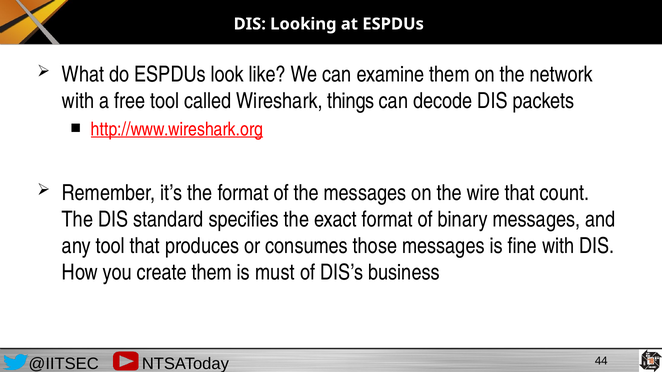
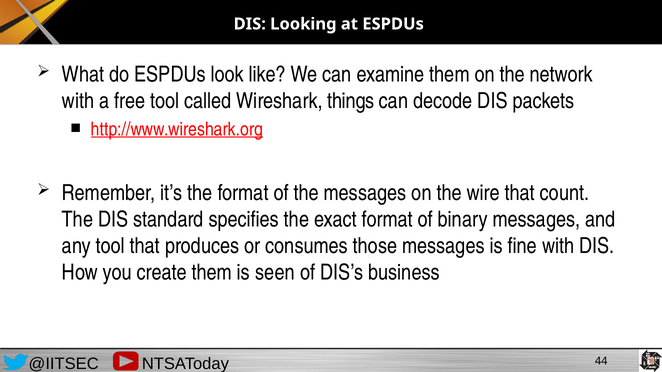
must: must -> seen (275, 273)
